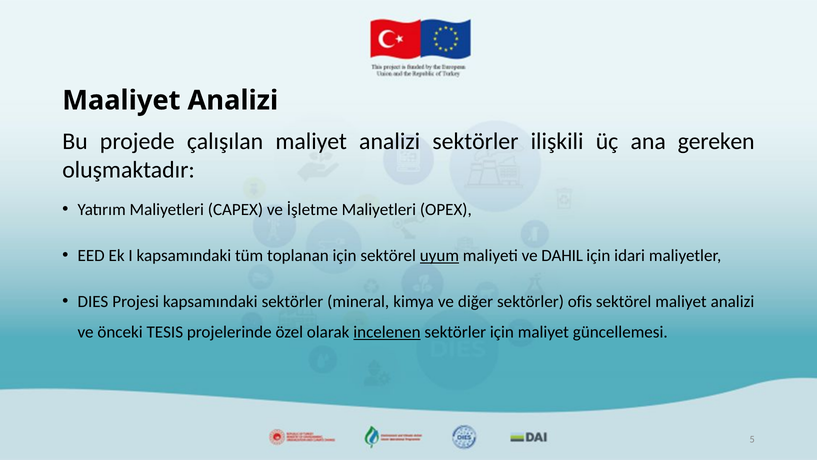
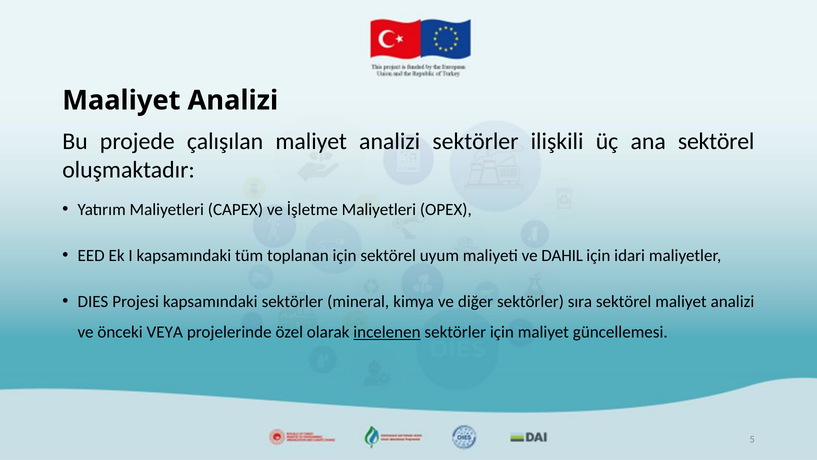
ana gereken: gereken -> sektörel (716, 141)
uyum underline: present -> none (439, 255)
ofis: ofis -> sıra (580, 301)
TESIS: TESIS -> VEYA (165, 332)
